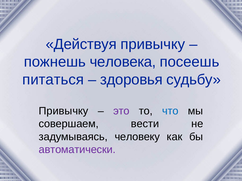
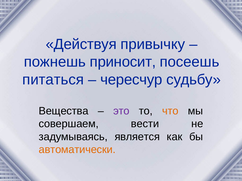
человека: человека -> приносит (123, 62)
здоровья: здоровья -> чересчур (131, 80)
Привычку: Привычку -> Вещества (64, 111)
что colour: blue -> orange (170, 111)
человеку: человеку -> является (137, 137)
автоматически colour: purple -> orange (77, 150)
